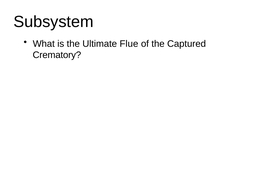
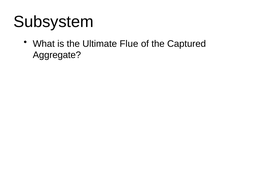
Crematory: Crematory -> Aggregate (57, 55)
